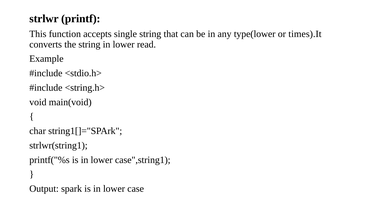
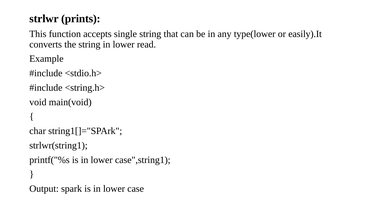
printf: printf -> prints (81, 19)
times).It: times).It -> easily).It (305, 34)
